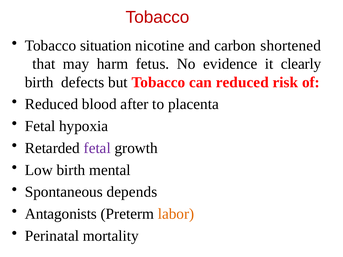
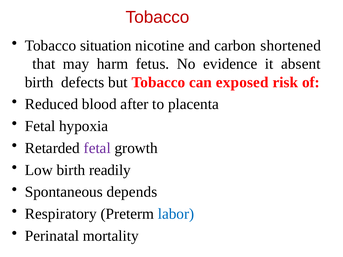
clearly: clearly -> absent (301, 64)
can reduced: reduced -> exposed (242, 82)
mental: mental -> readily (110, 170)
Antagonists: Antagonists -> Respiratory (61, 214)
labor colour: orange -> blue (176, 214)
